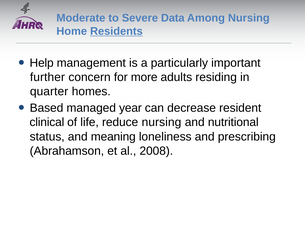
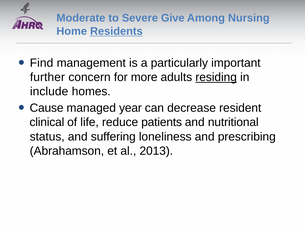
Data: Data -> Give (173, 18)
Help: Help -> Find (42, 63)
residing underline: none -> present (216, 77)
quarter: quarter -> include (49, 91)
Based: Based -> Cause (47, 108)
reduce nursing: nursing -> patients (162, 122)
meaning: meaning -> suffering (113, 136)
2008: 2008 -> 2013 (156, 151)
